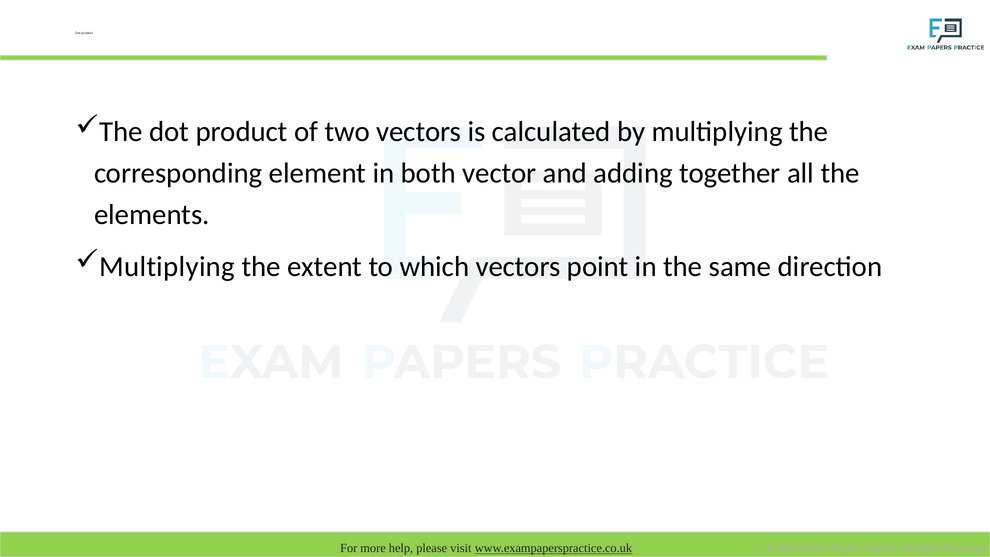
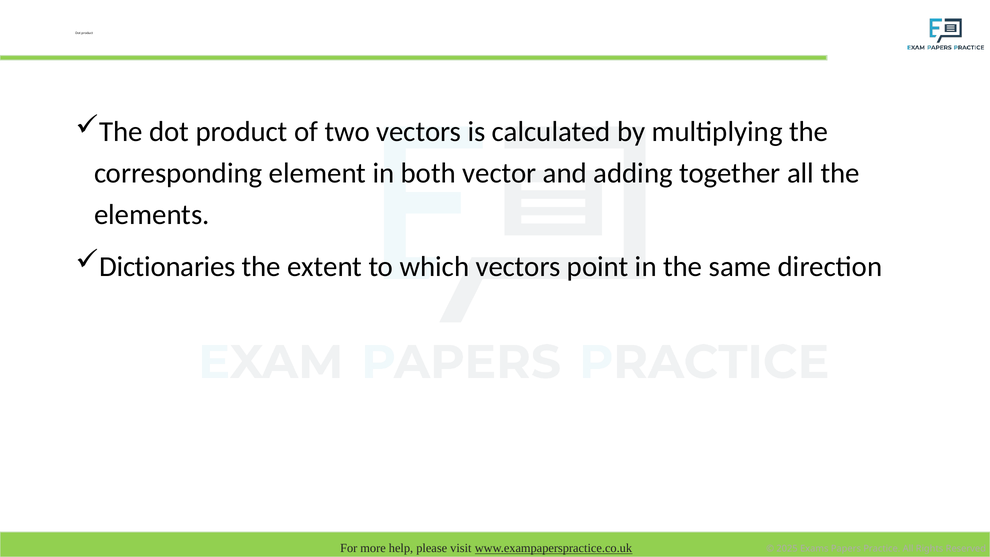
Multiplying: Multiplying -> Dictionaries (167, 266)
